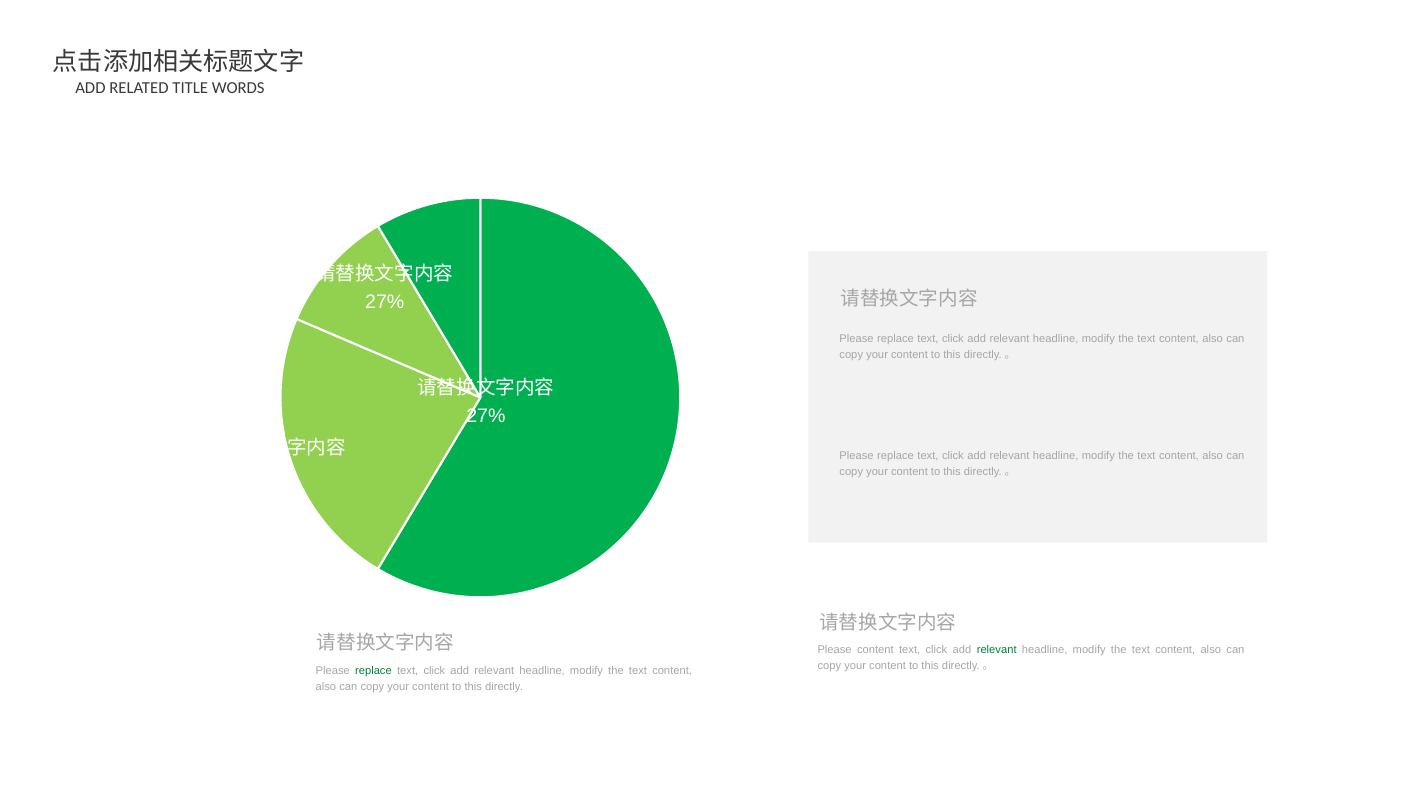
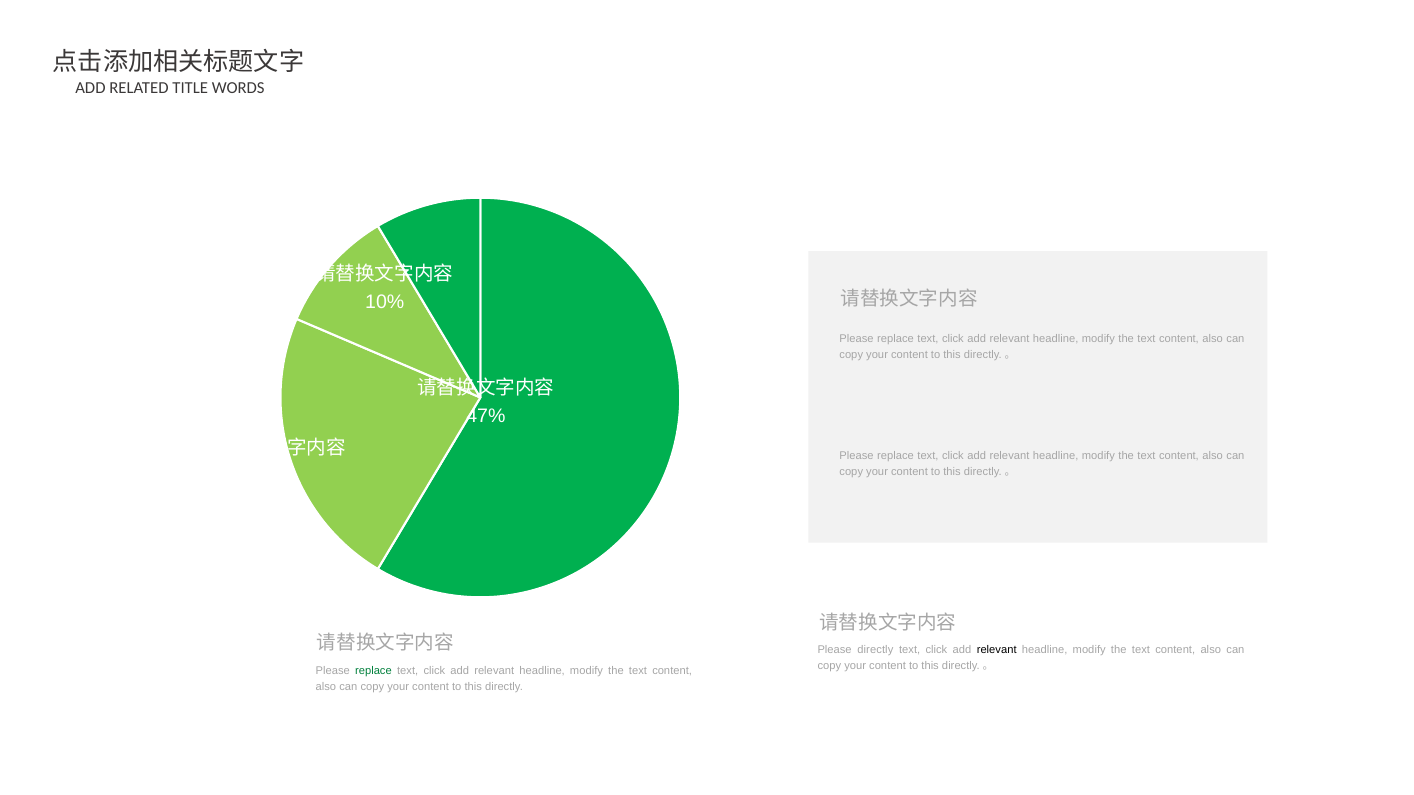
27%: 27% -> 10% (385, 302)
27%: 27% -> 47% (486, 416)
Please content: content -> directly (875, 650)
relevant colour: green -> black (997, 650)
